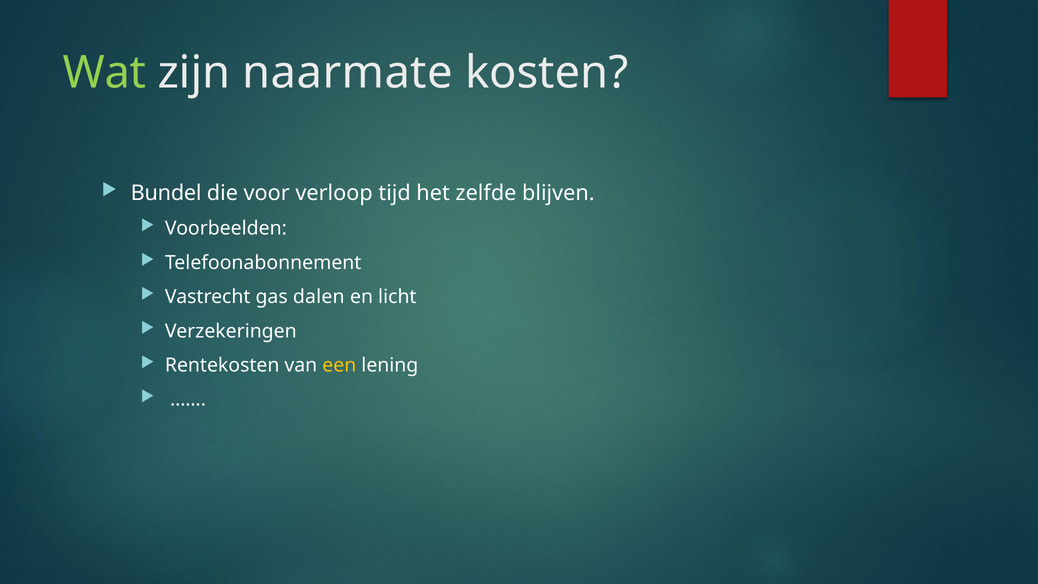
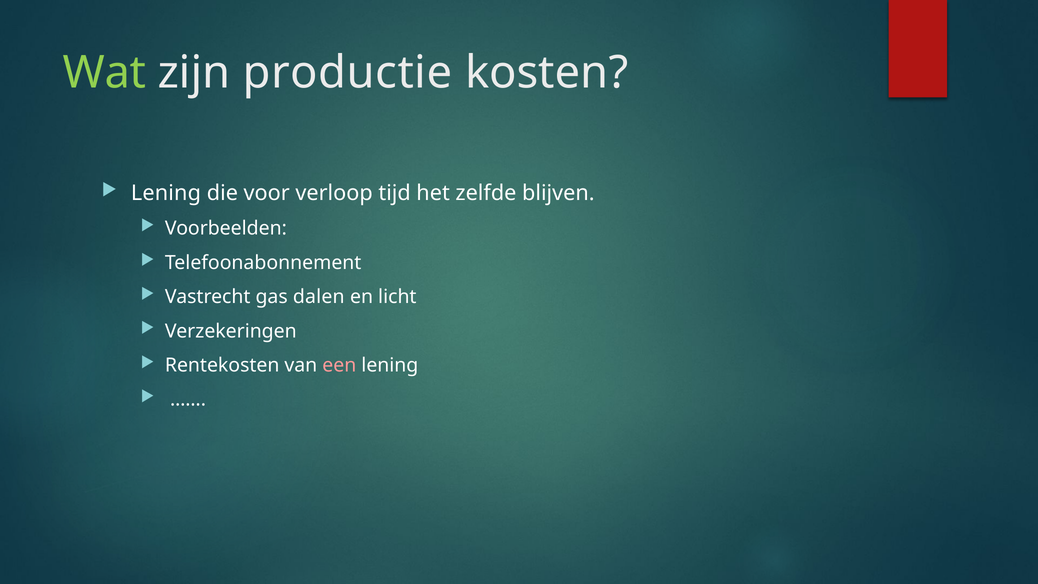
naarmate: naarmate -> productie (348, 73)
Bundel: Bundel -> Lening (166, 193)
een colour: yellow -> pink (339, 365)
